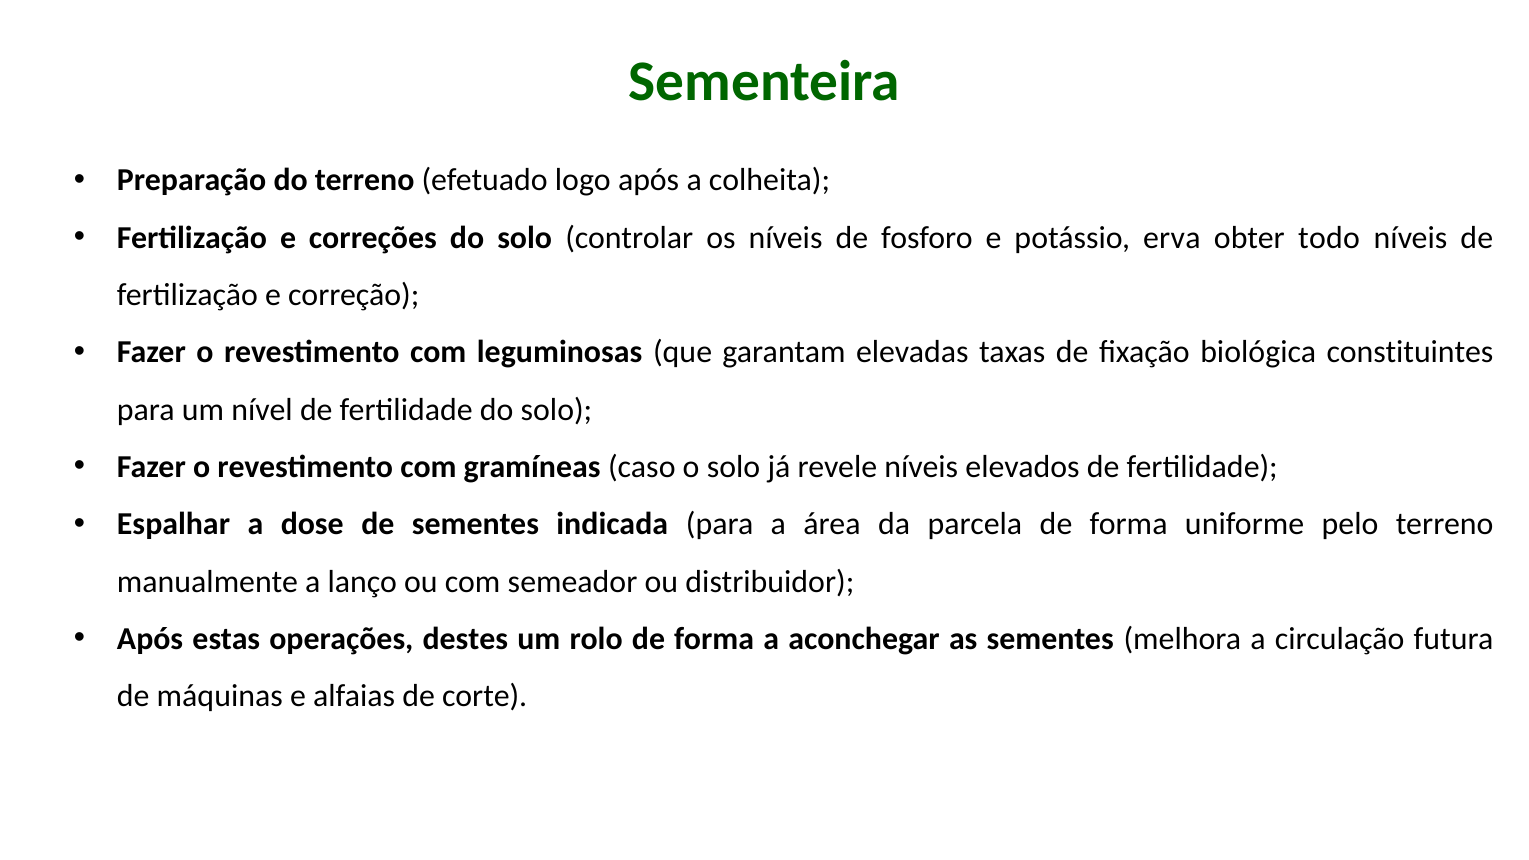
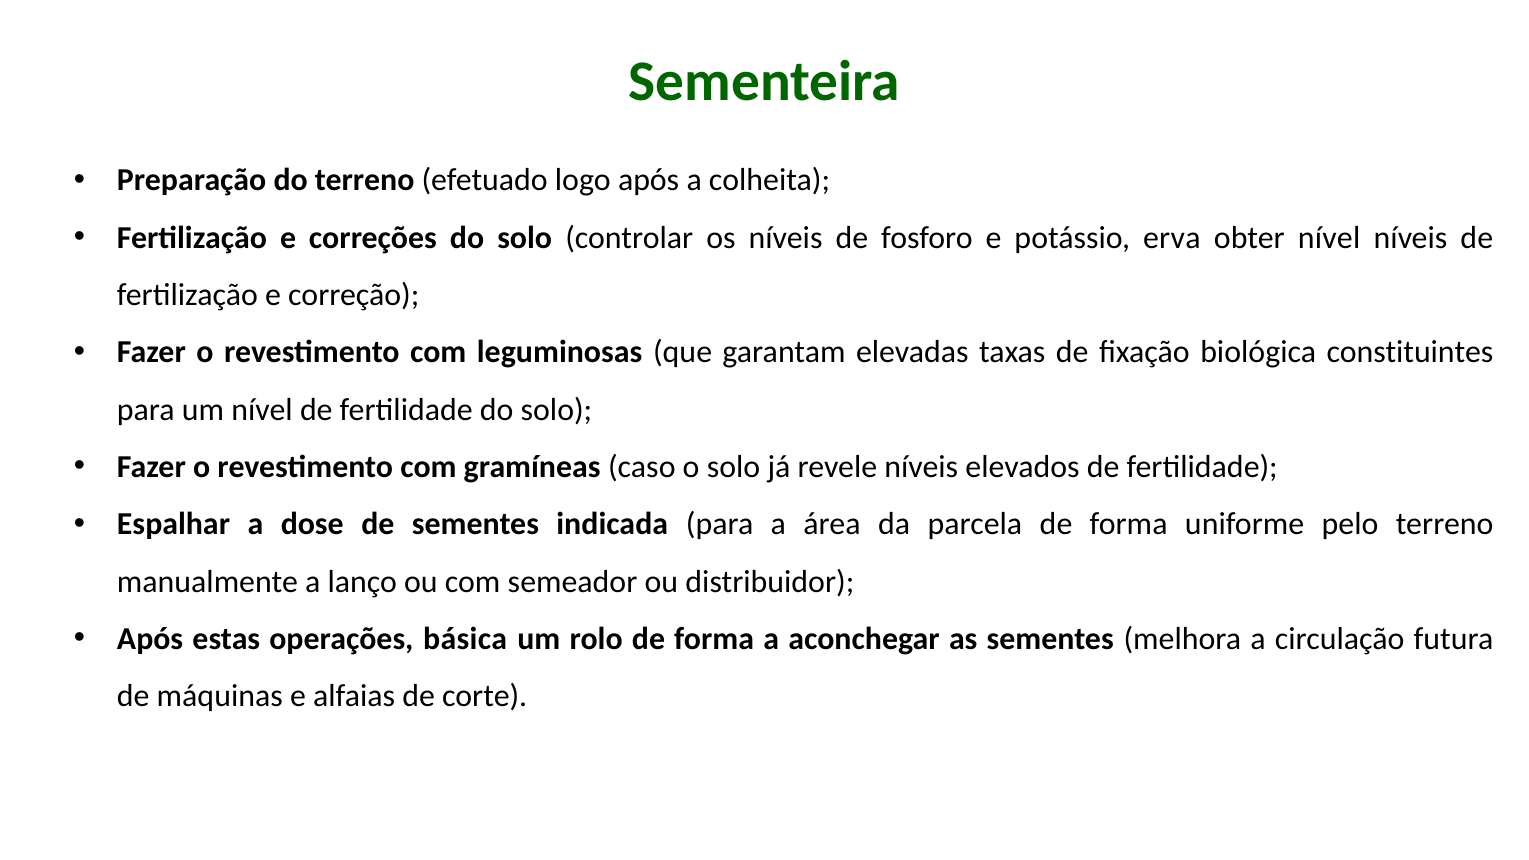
obter todo: todo -> nível (1329, 238)
destes: destes -> básica (465, 639)
